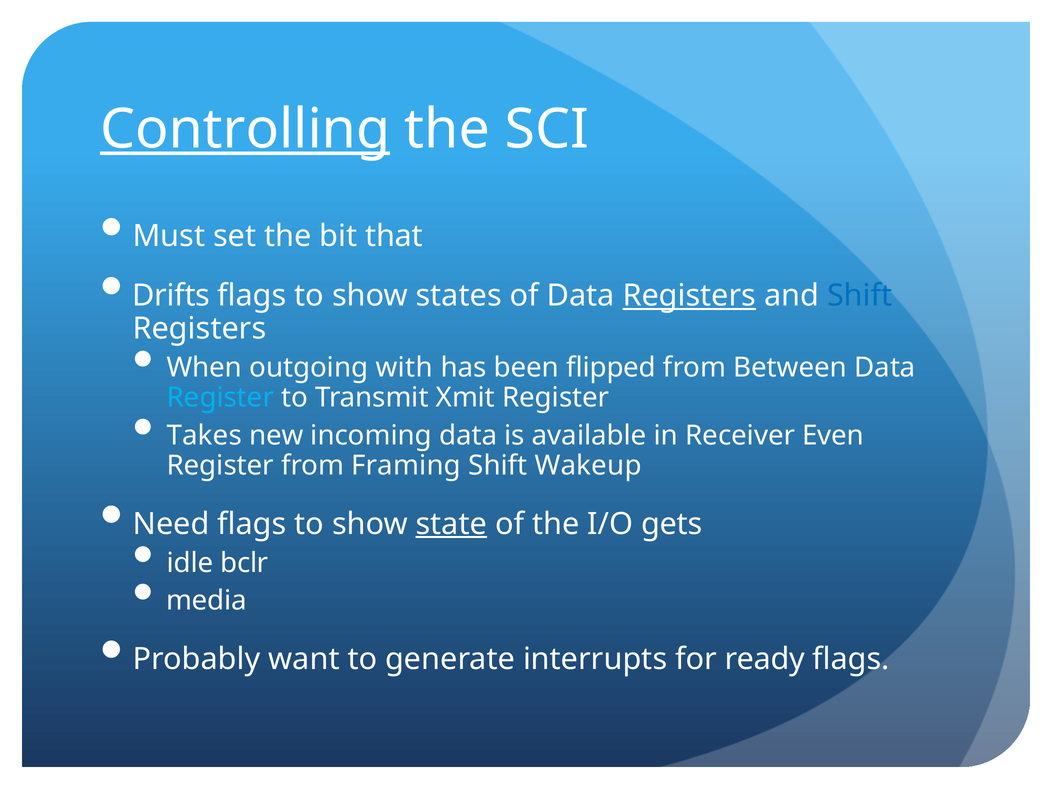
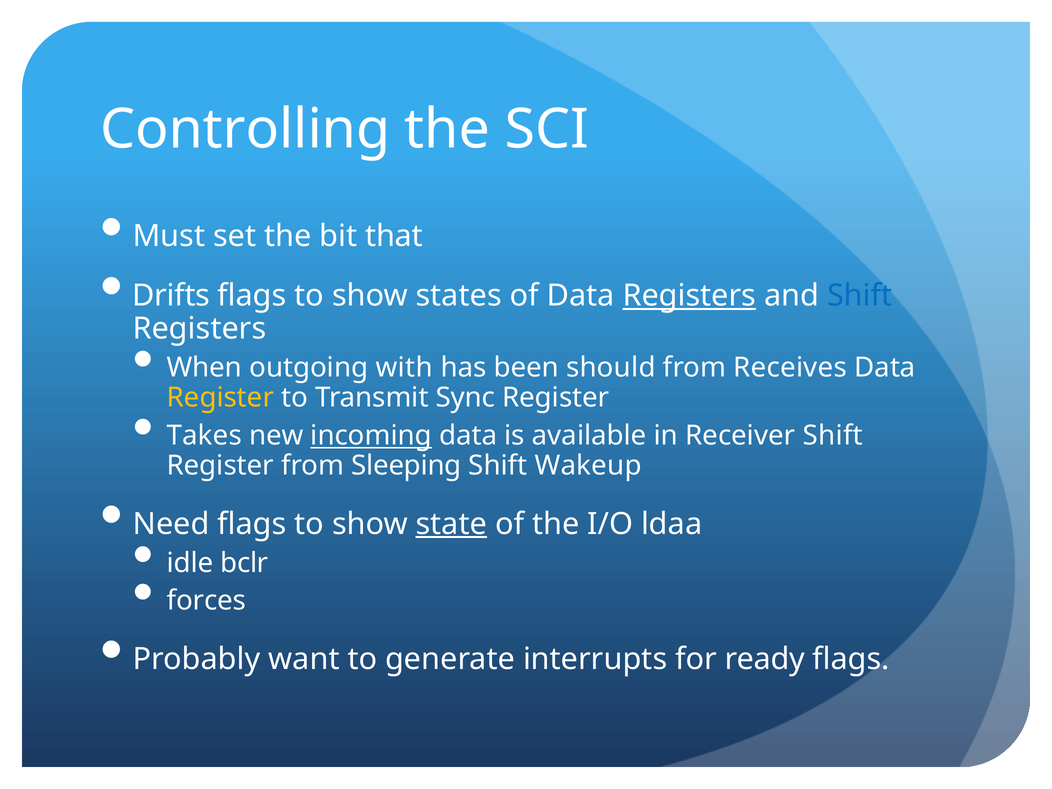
Controlling underline: present -> none (245, 129)
flipped: flipped -> should (611, 368)
Between: Between -> Receives (790, 368)
Register colour: light blue -> yellow (220, 398)
Xmit: Xmit -> Sync (466, 398)
incoming underline: none -> present (371, 436)
Receiver Even: Even -> Shift (833, 436)
Framing: Framing -> Sleeping (406, 466)
gets: gets -> ldaa (672, 524)
media: media -> forces (206, 601)
